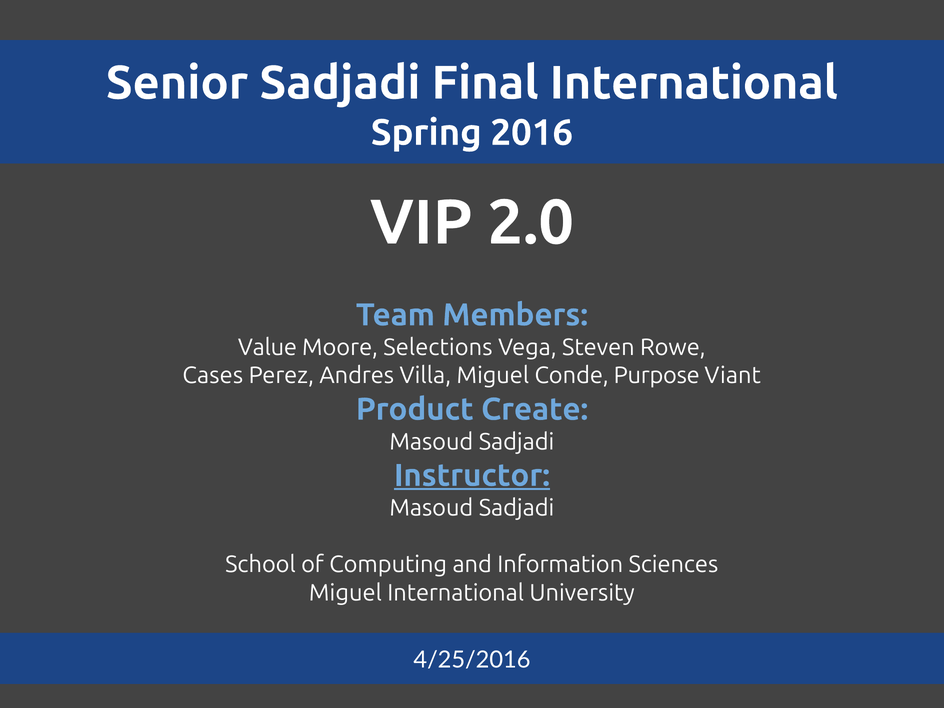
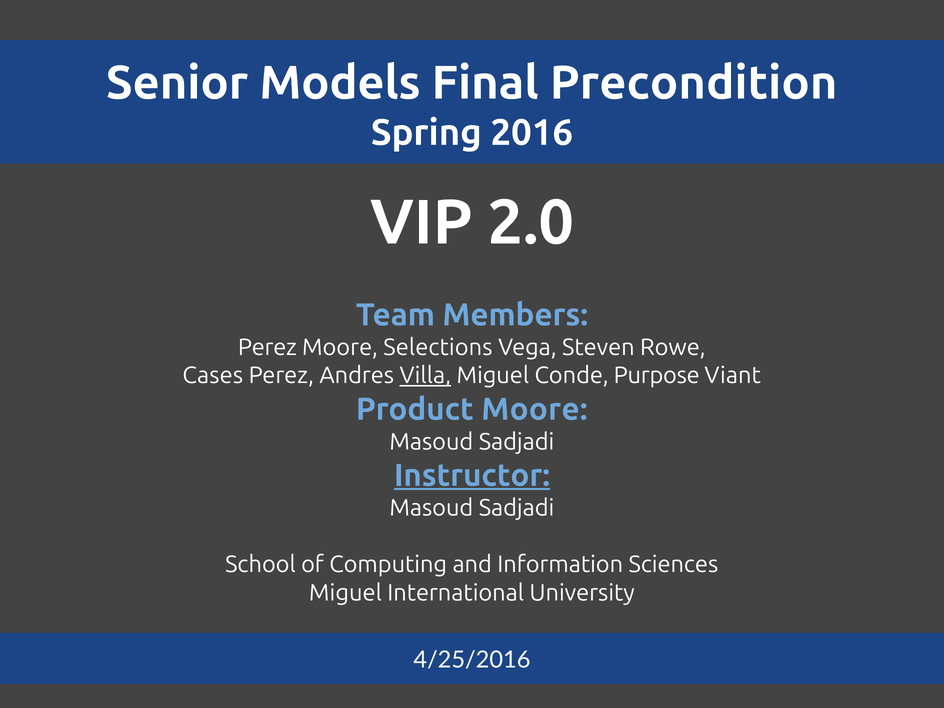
Senior Sadjadi: Sadjadi -> Models (340, 83)
Final International: International -> Precondition (694, 83)
Value: Value -> Perez (267, 347)
Villa underline: none -> present (425, 376)
Product Create: Create -> Moore (534, 409)
